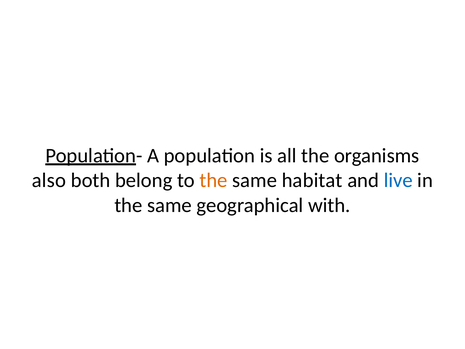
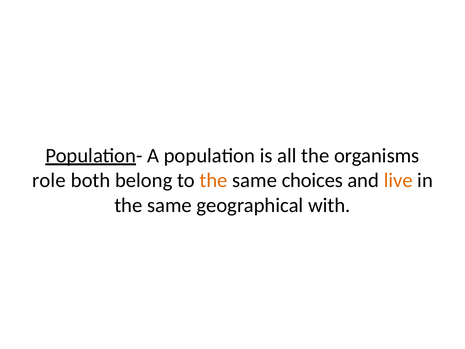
also: also -> role (49, 180)
habitat: habitat -> choices (312, 180)
live colour: blue -> orange (398, 180)
